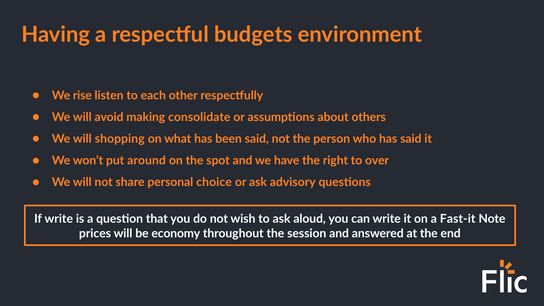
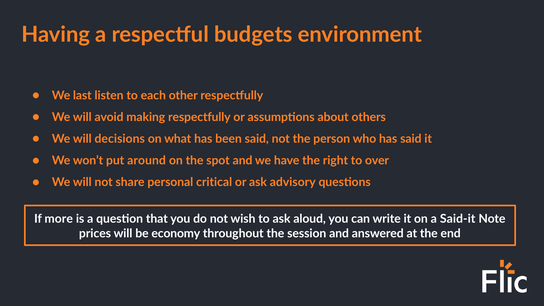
rise: rise -> last (82, 95)
making consolidate: consolidate -> respectfully (199, 117)
shopping: shopping -> decisions (120, 139)
choice: choice -> critical (214, 182)
If write: write -> more (59, 219)
Fast-it: Fast-it -> Said-it (458, 219)
